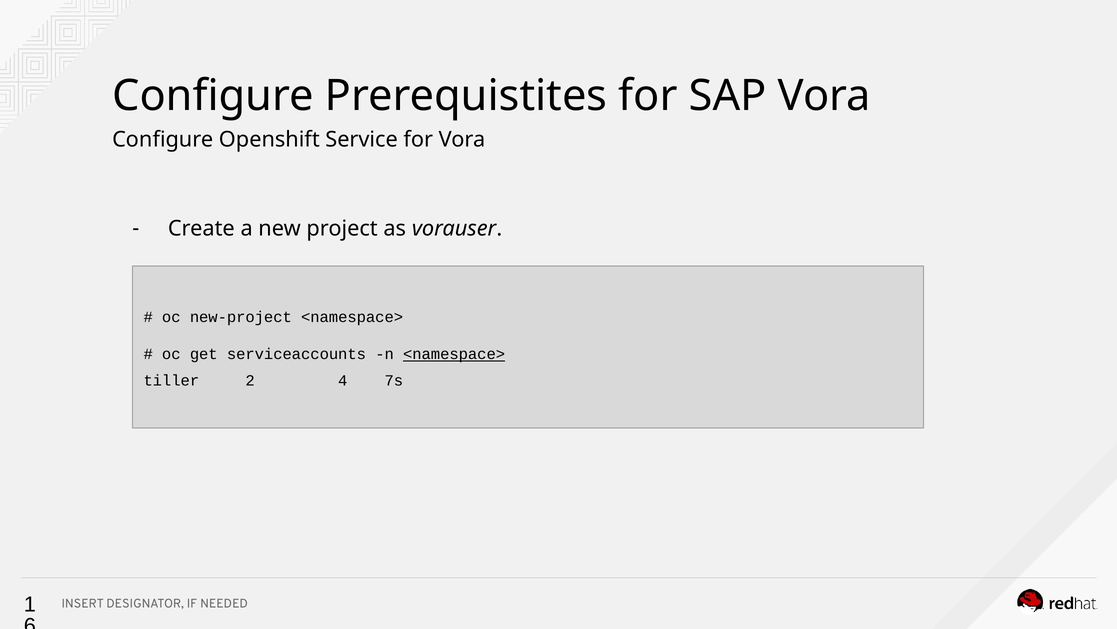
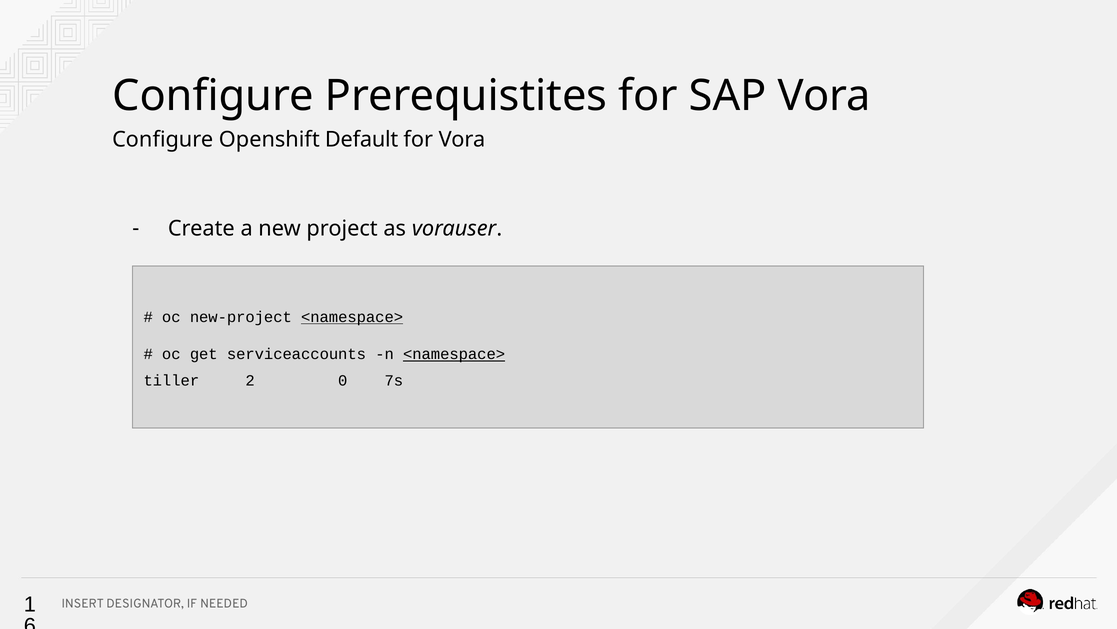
Service: Service -> Default (362, 139)
<namespace> underline: none -> present (352, 317)
4: 4 -> 0 (343, 380)
